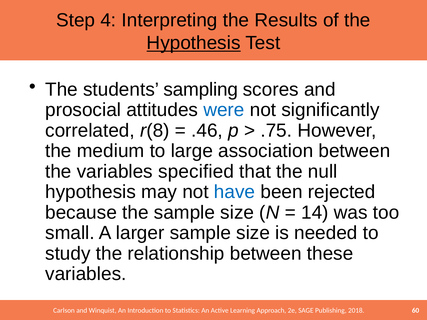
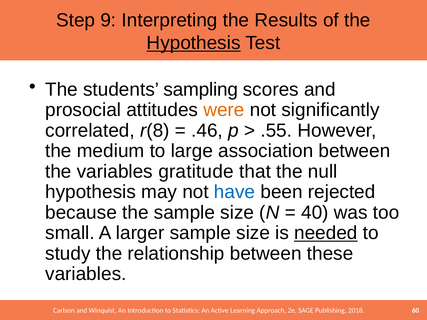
4: 4 -> 9 (108, 20)
were colour: blue -> orange (224, 110)
.75: .75 -> .55 (276, 131)
specified: specified -> gratitude (196, 172)
14: 14 -> 40 (315, 213)
needed underline: none -> present (326, 233)
